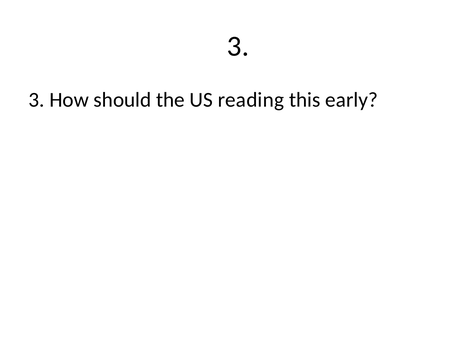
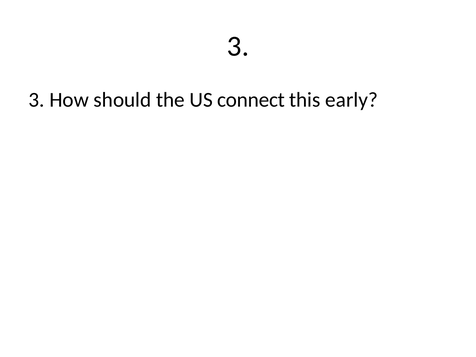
reading: reading -> connect (251, 100)
